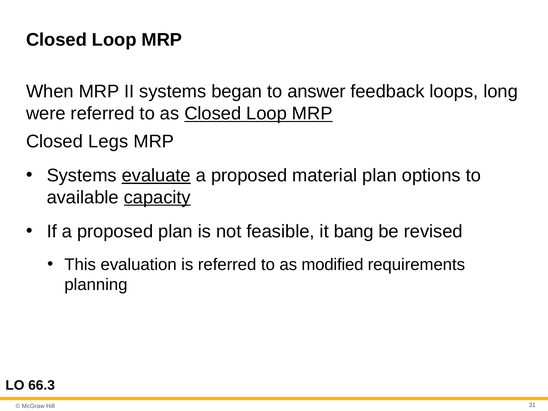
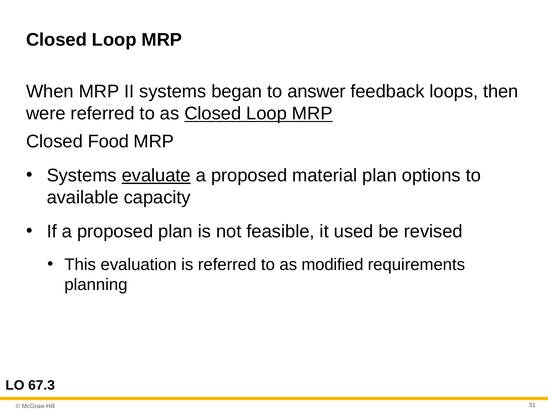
long: long -> then (501, 91)
Legs: Legs -> Food (108, 141)
capacity underline: present -> none (157, 197)
bang: bang -> used (354, 232)
66.3: 66.3 -> 67.3 (42, 385)
